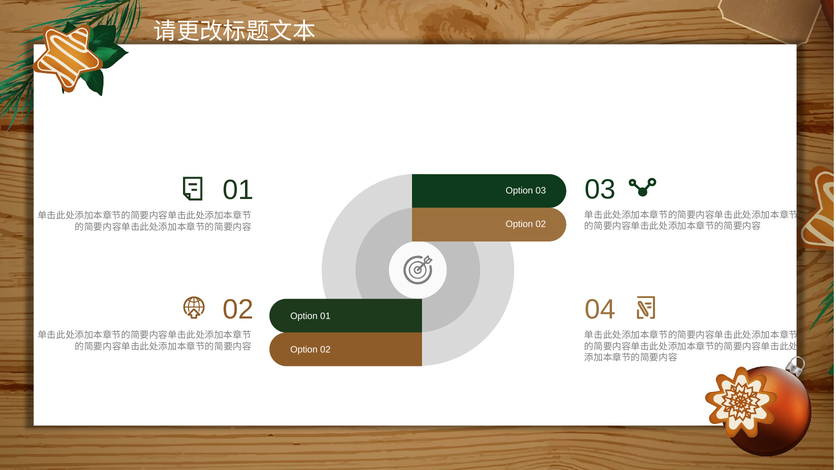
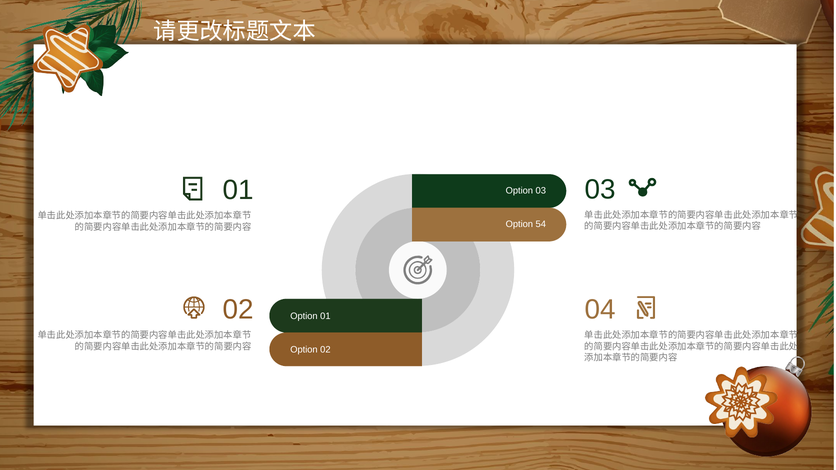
02: 02 -> 54 (541, 225)
